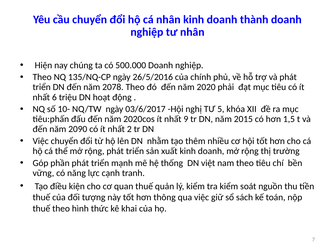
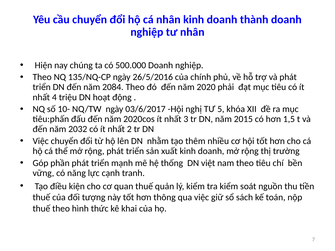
2078: 2078 -> 2084 (113, 87)
6: 6 -> 4 (54, 97)
9: 9 -> 3 (186, 119)
2090: 2090 -> 2032 (78, 129)
